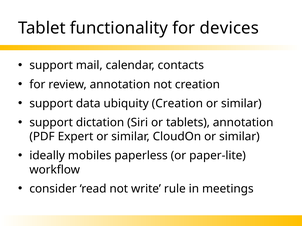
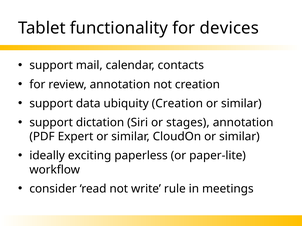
tablets: tablets -> stages (188, 123)
mobiles: mobiles -> exciting (90, 156)
